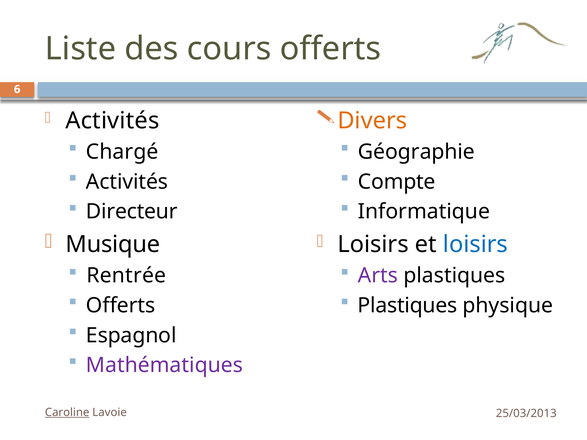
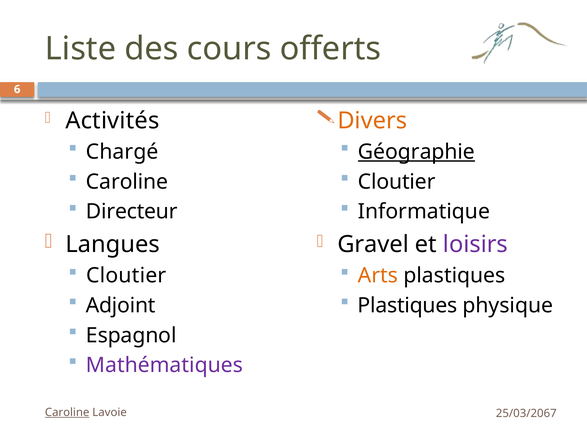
Géographie underline: none -> present (416, 152)
Activités: Activités -> Caroline (127, 182)
Compte: Compte -> Cloutier (397, 182)
Musique: Musique -> Langues (113, 245)
Loisirs: Loisirs -> Gravel (373, 245)
loisirs colour: blue -> purple (475, 245)
Rentrée: Rentrée -> Cloutier (126, 276)
Arts colour: purple -> orange (378, 276)
Offerts: Offerts -> Adjoint (121, 306)
25/03/2013: 25/03/2013 -> 25/03/2067 (526, 414)
